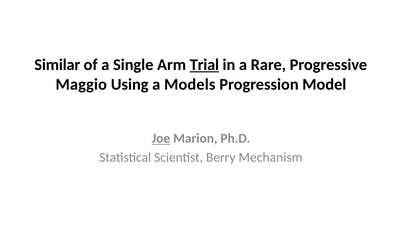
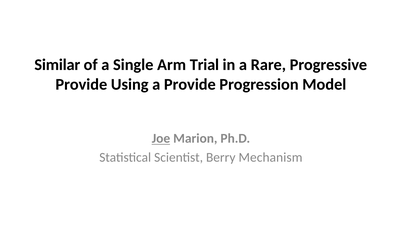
Trial underline: present -> none (204, 65)
Maggio: Maggio -> Provide (81, 85)
a Models: Models -> Provide (190, 85)
